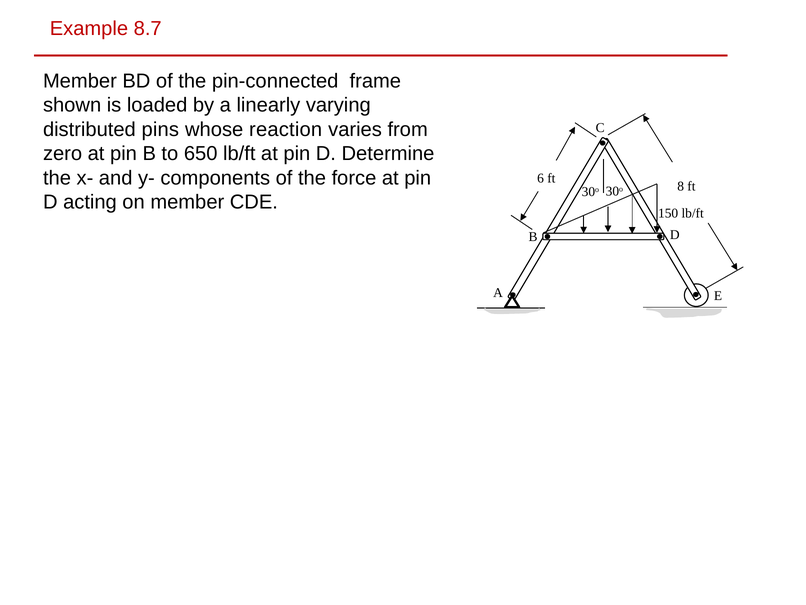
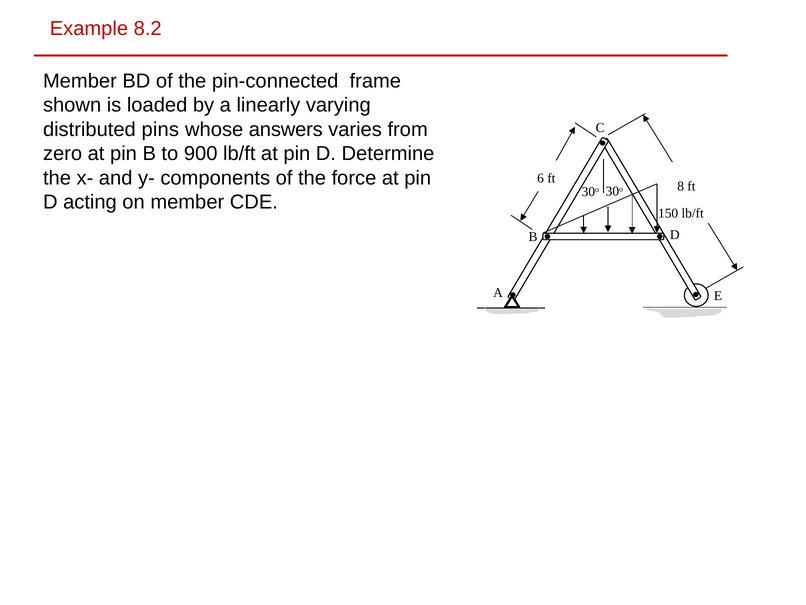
8.7: 8.7 -> 8.2 (148, 28)
reaction: reaction -> answers (286, 129)
650: 650 -> 900 (201, 154)
